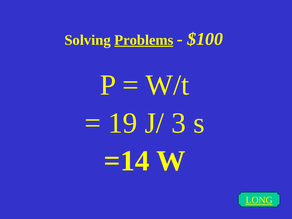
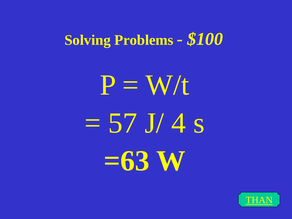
Problems underline: present -> none (144, 40)
19: 19 -> 57 (123, 123)
3: 3 -> 4 (179, 123)
=14: =14 -> =63 (127, 161)
LONG: LONG -> THAN (259, 200)
